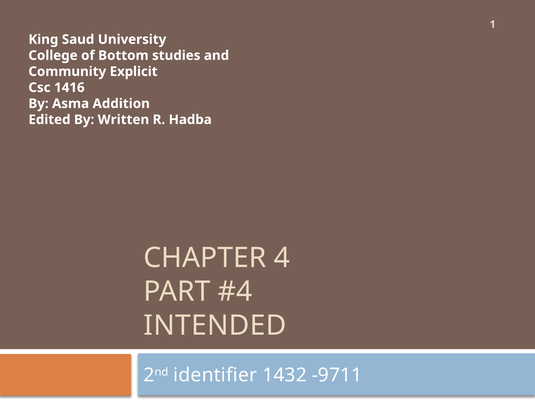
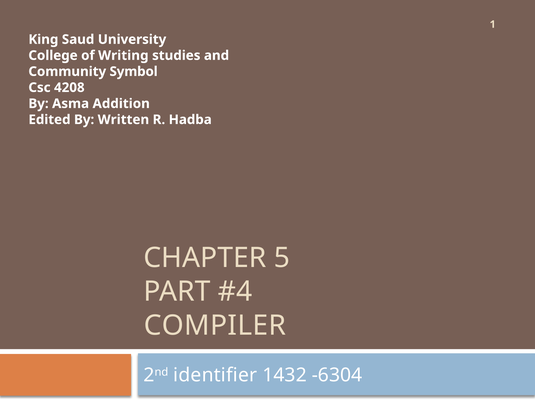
Bottom: Bottom -> Writing (123, 56)
Explicit: Explicit -> Symbol (134, 72)
1416: 1416 -> 4208 (69, 88)
4: 4 -> 5 (282, 258)
INTENDED: INTENDED -> COMPILER (215, 326)
-9711: -9711 -> -6304 (337, 375)
